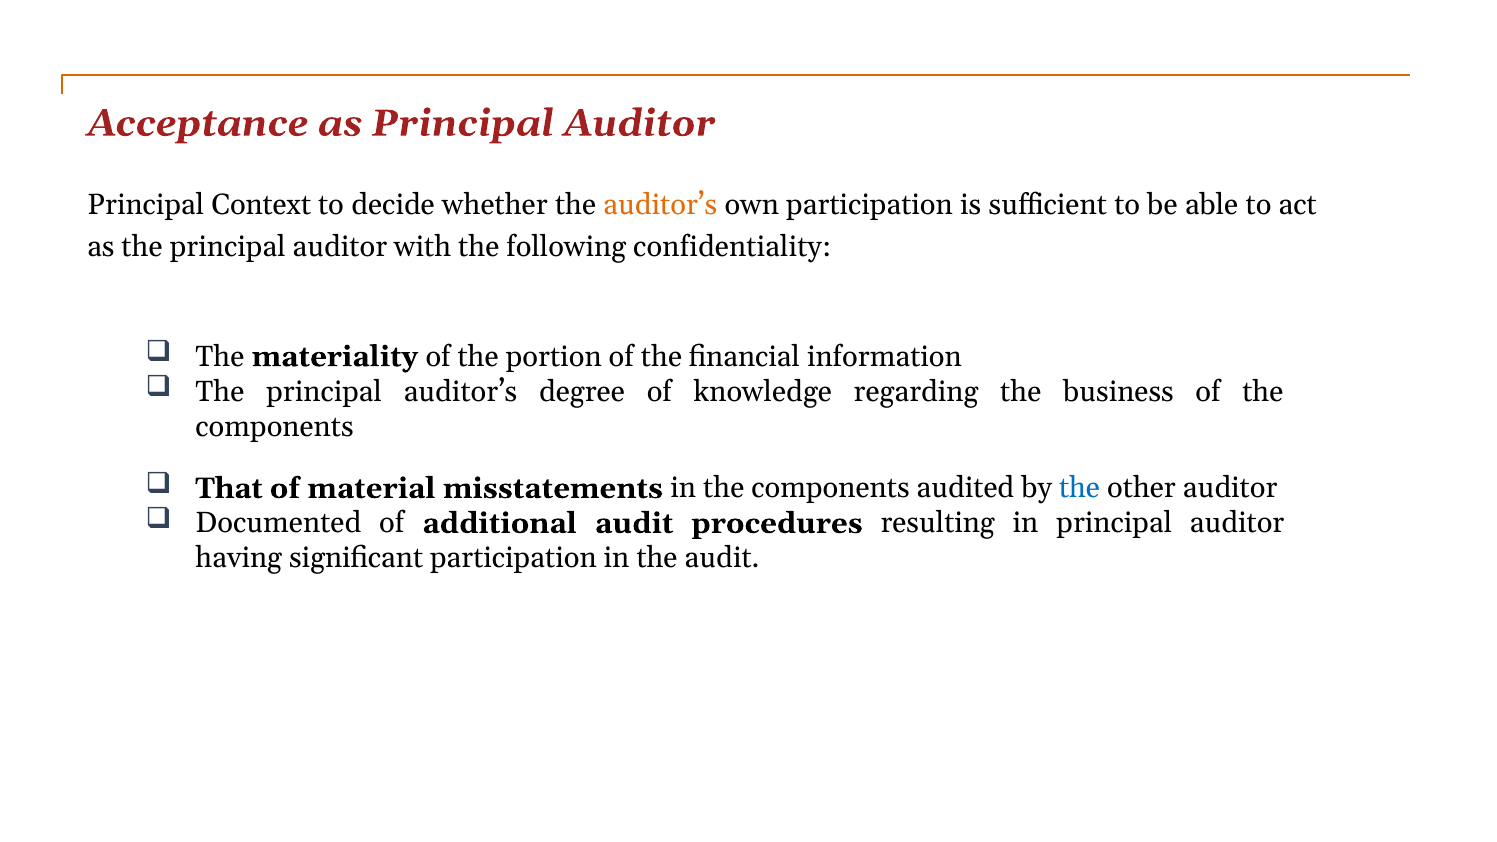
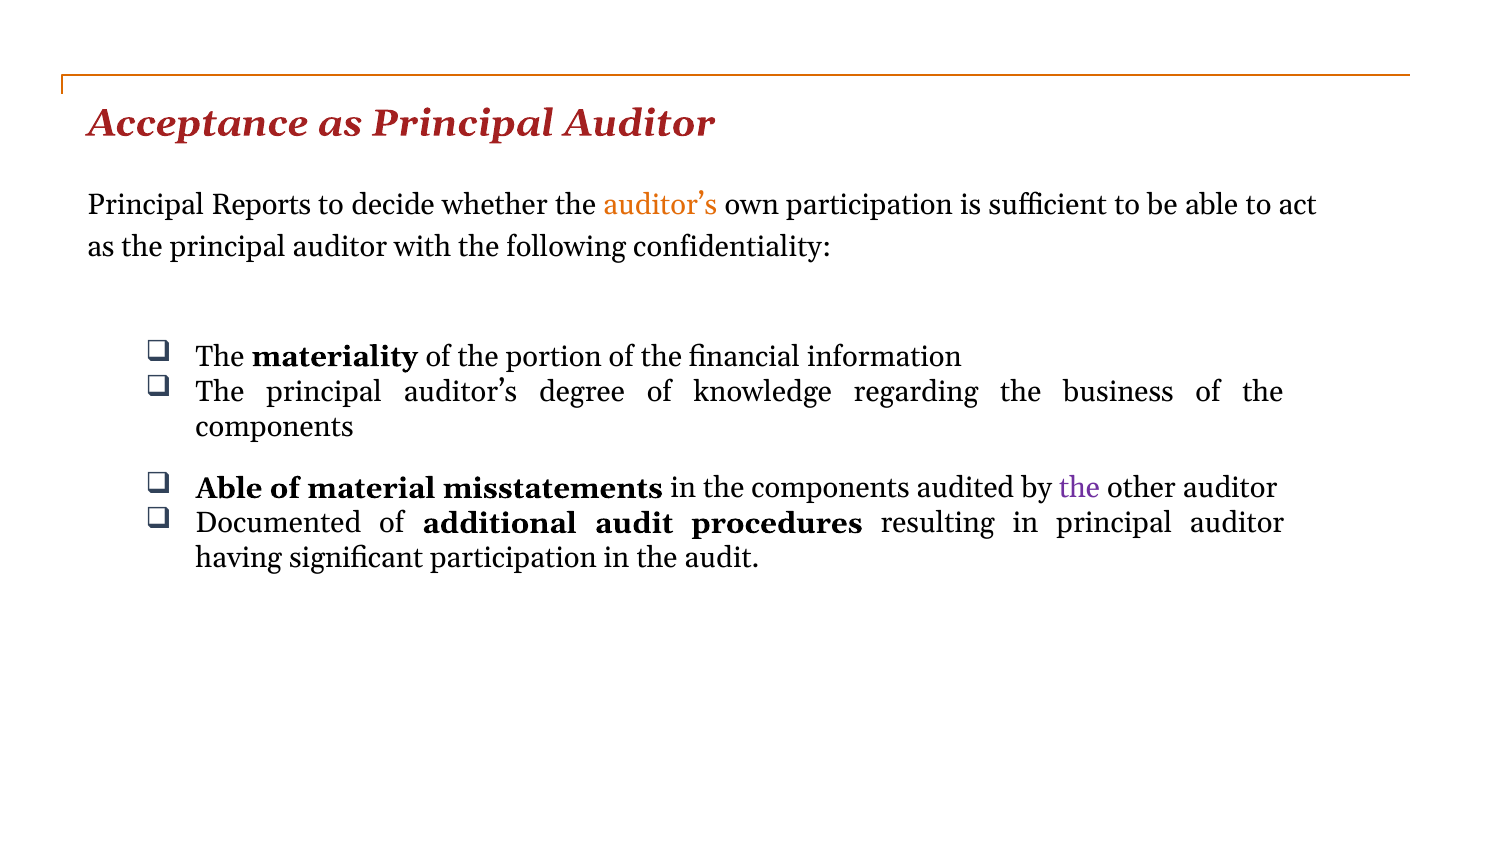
Context: Context -> Reports (261, 205)
That: That -> Able (229, 488)
the colour: blue -> purple (1080, 488)
